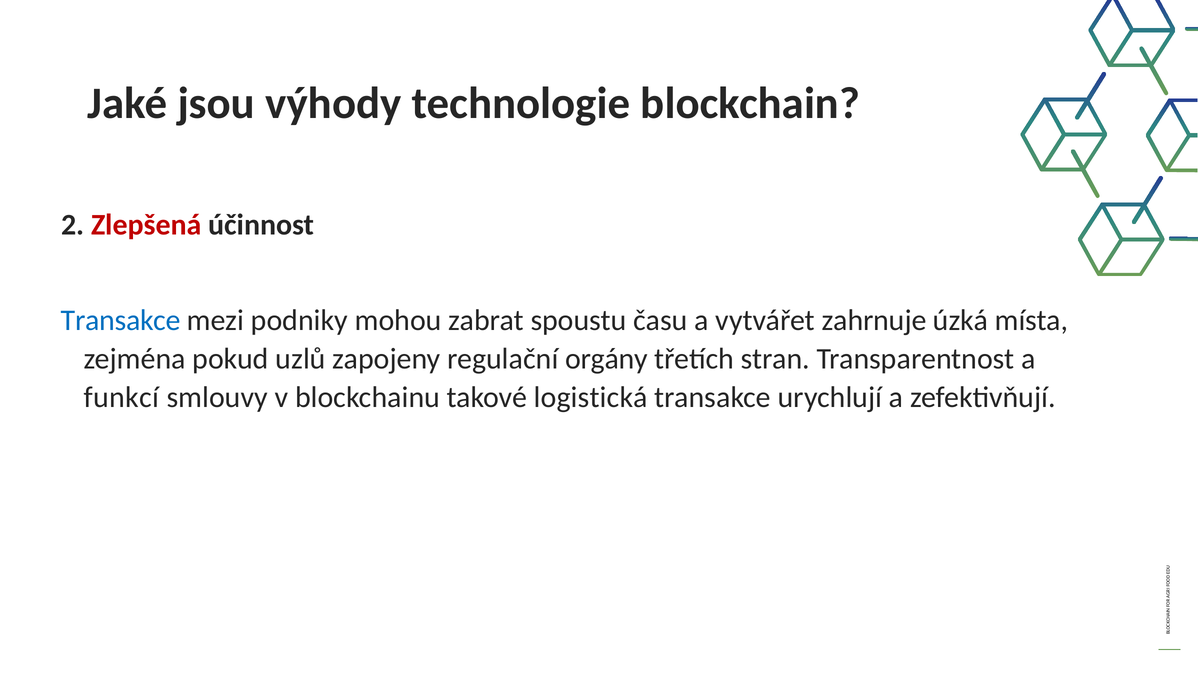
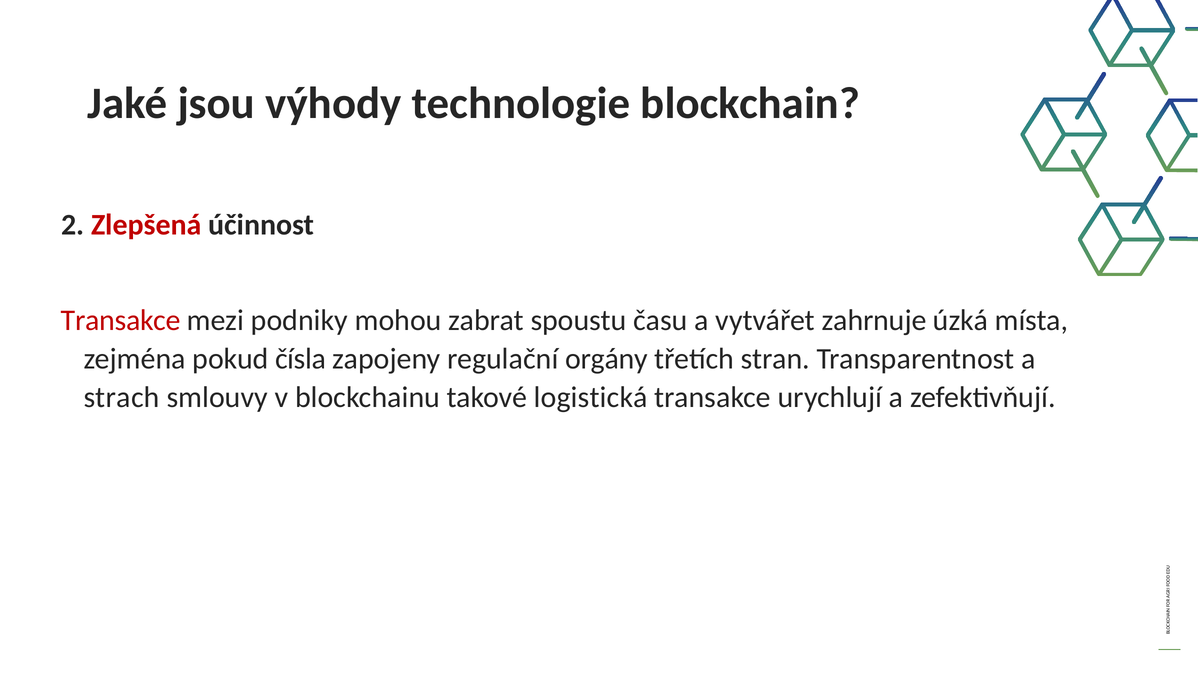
Transakce colour: blue -> red (121, 320)
uzlů: uzlů -> čísla (301, 359)
funkcí: funkcí -> strach (122, 397)
